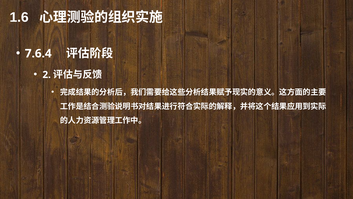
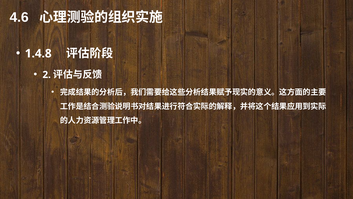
1.6: 1.6 -> 4.6 (19, 17)
7.6.4: 7.6.4 -> 1.4.8 (38, 53)
